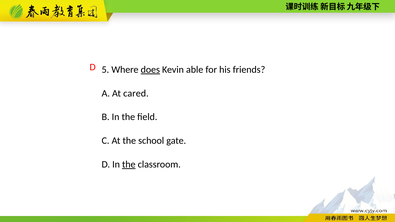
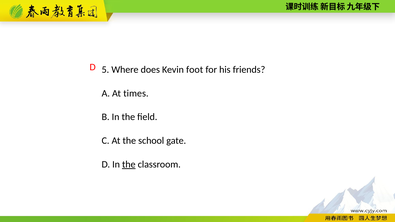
does underline: present -> none (150, 70)
able: able -> foot (195, 70)
cared: cared -> times (136, 93)
